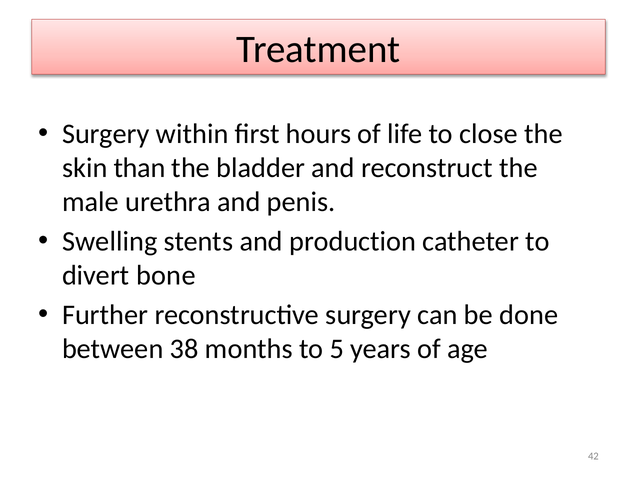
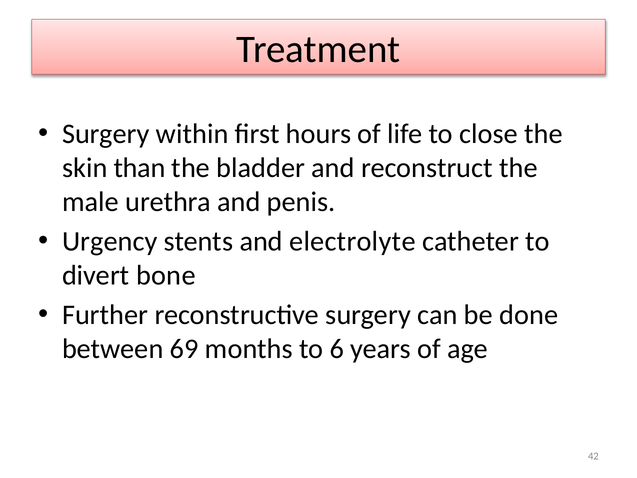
Swelling: Swelling -> Urgency (110, 241)
production: production -> electrolyte (352, 241)
38: 38 -> 69 (184, 349)
5: 5 -> 6 (337, 349)
